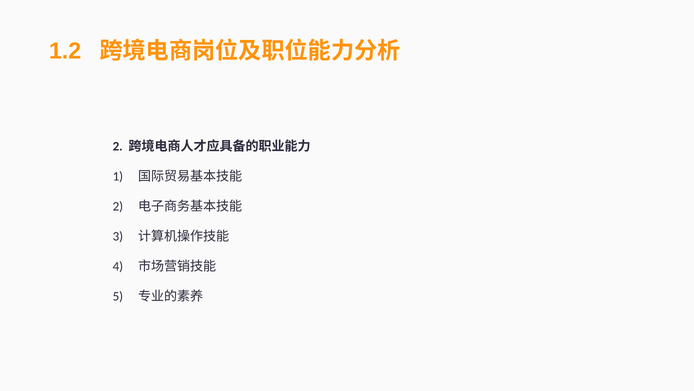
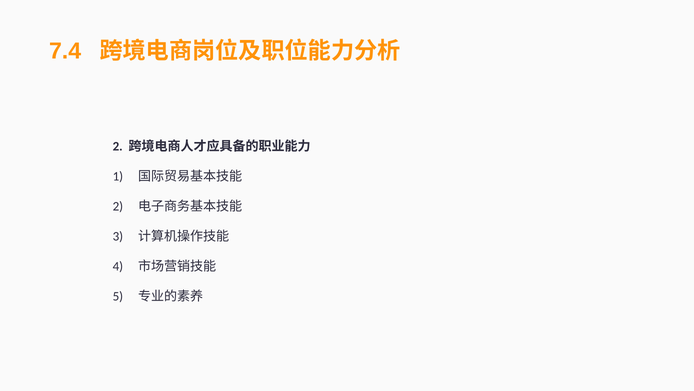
1.2: 1.2 -> 7.4 (65, 51)
